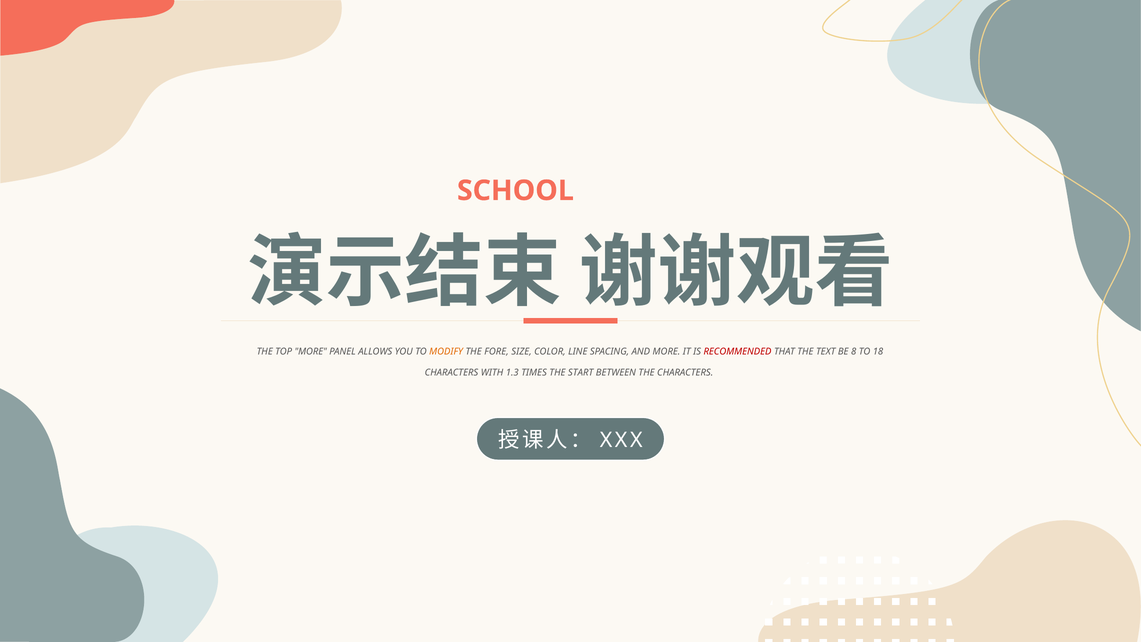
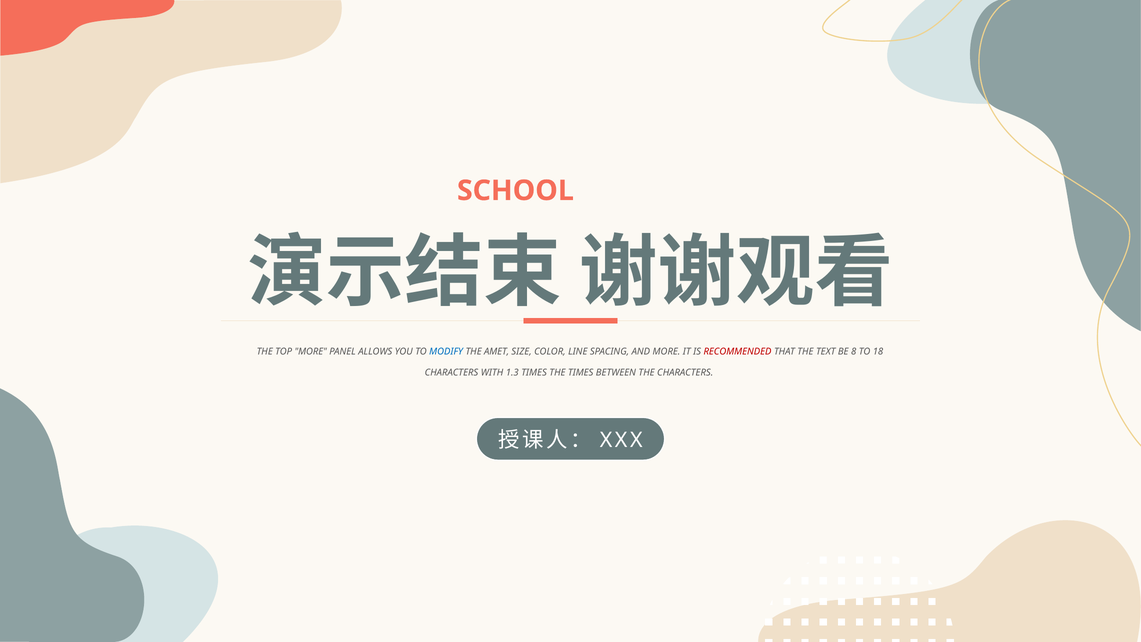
MODIFY colour: orange -> blue (446, 351)
FORE: FORE -> AMET (497, 351)
THE START: START -> TIMES (581, 373)
